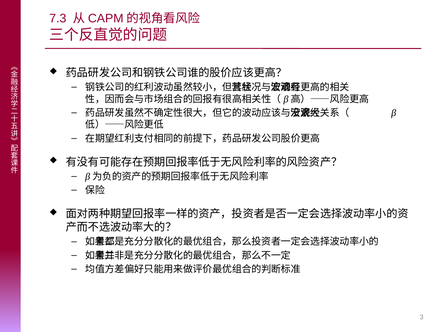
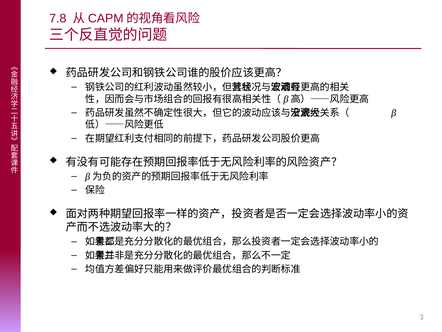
7.3: 7.3 -> 7.8 (58, 18)
